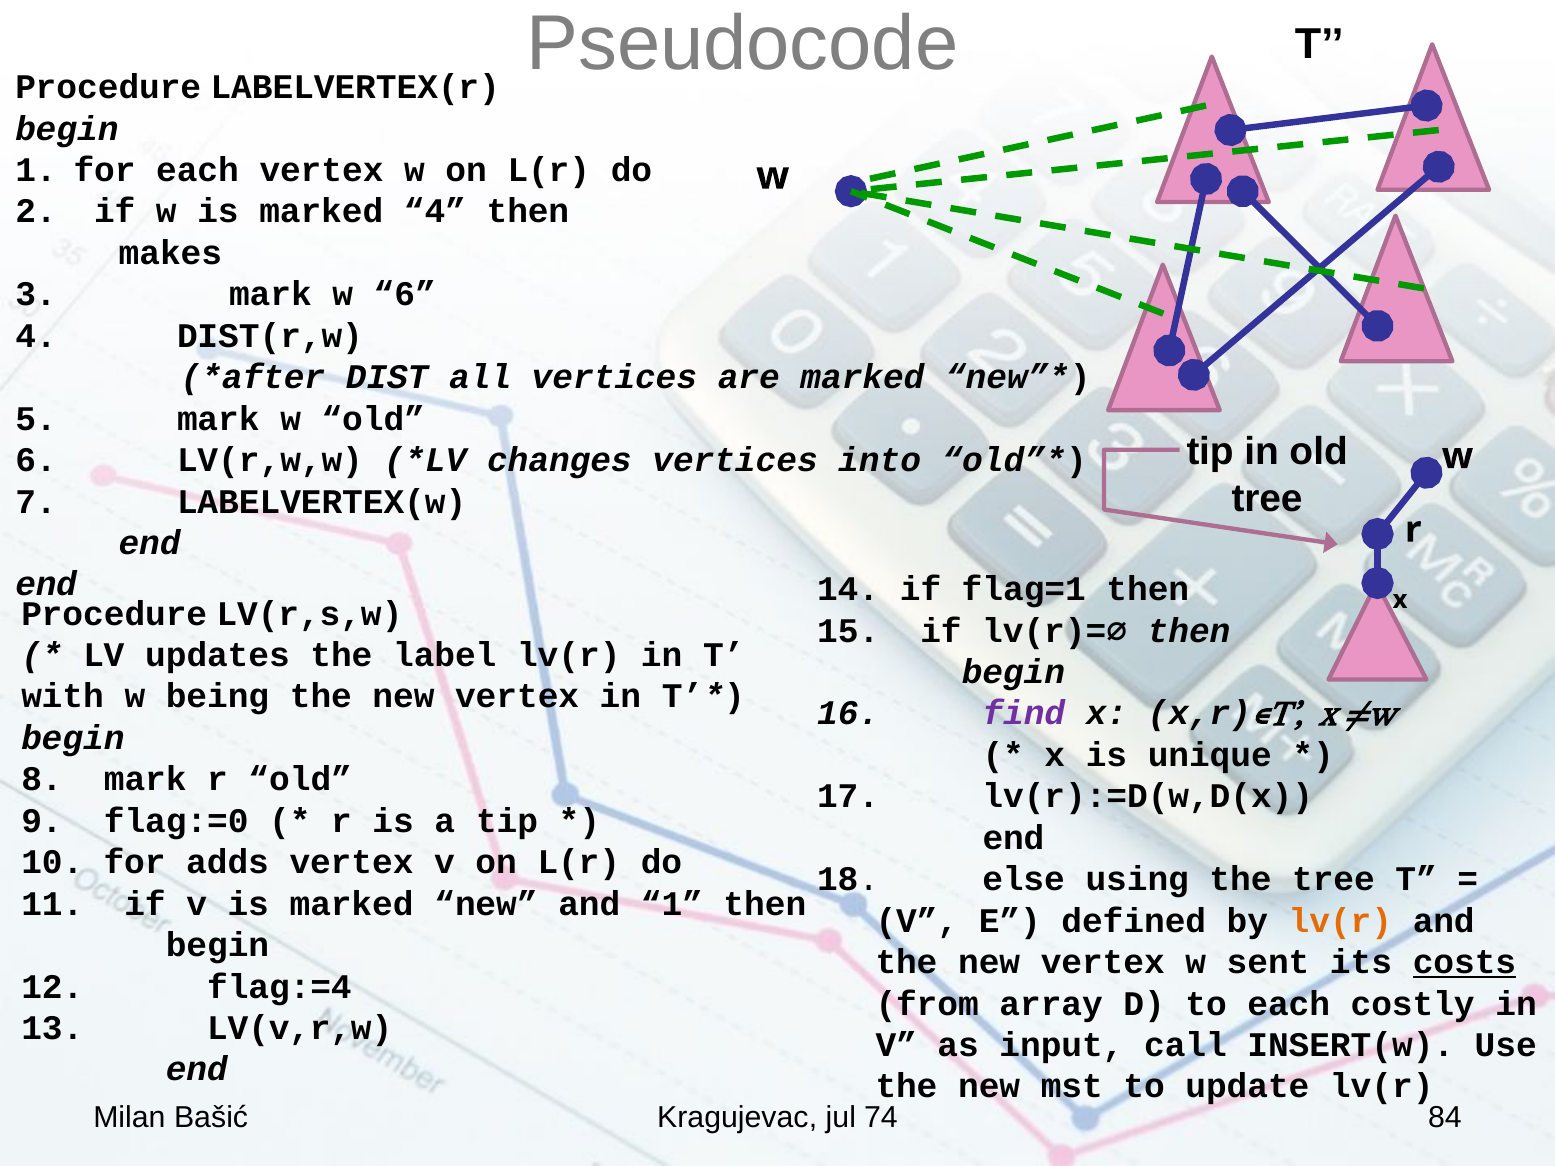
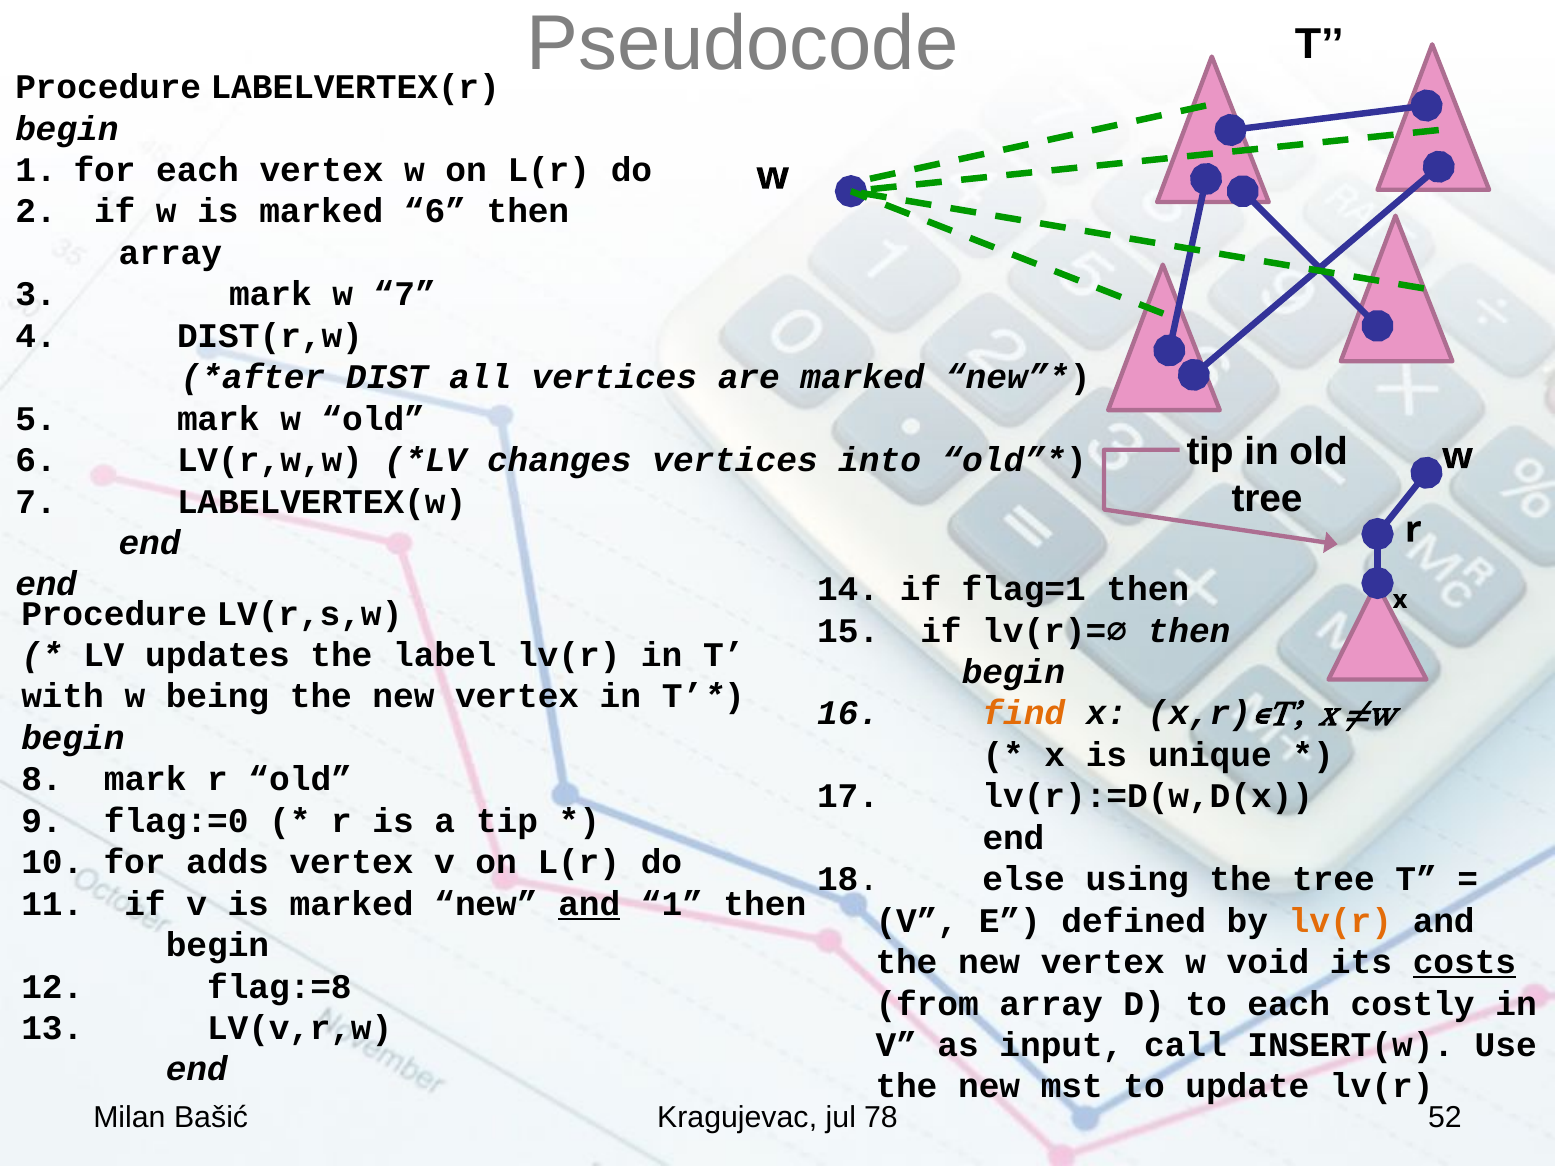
marked 4: 4 -> 6 (435, 212)
makes: makes -> array (170, 253)
w 6: 6 -> 7 (405, 295)
find colour: purple -> orange (1024, 714)
and underline: none -> present (589, 904)
sent: sent -> void (1268, 962)
flag:=4: flag:=4 -> flag:=8 (279, 987)
74: 74 -> 78 (881, 1118)
84: 84 -> 52 (1445, 1118)
